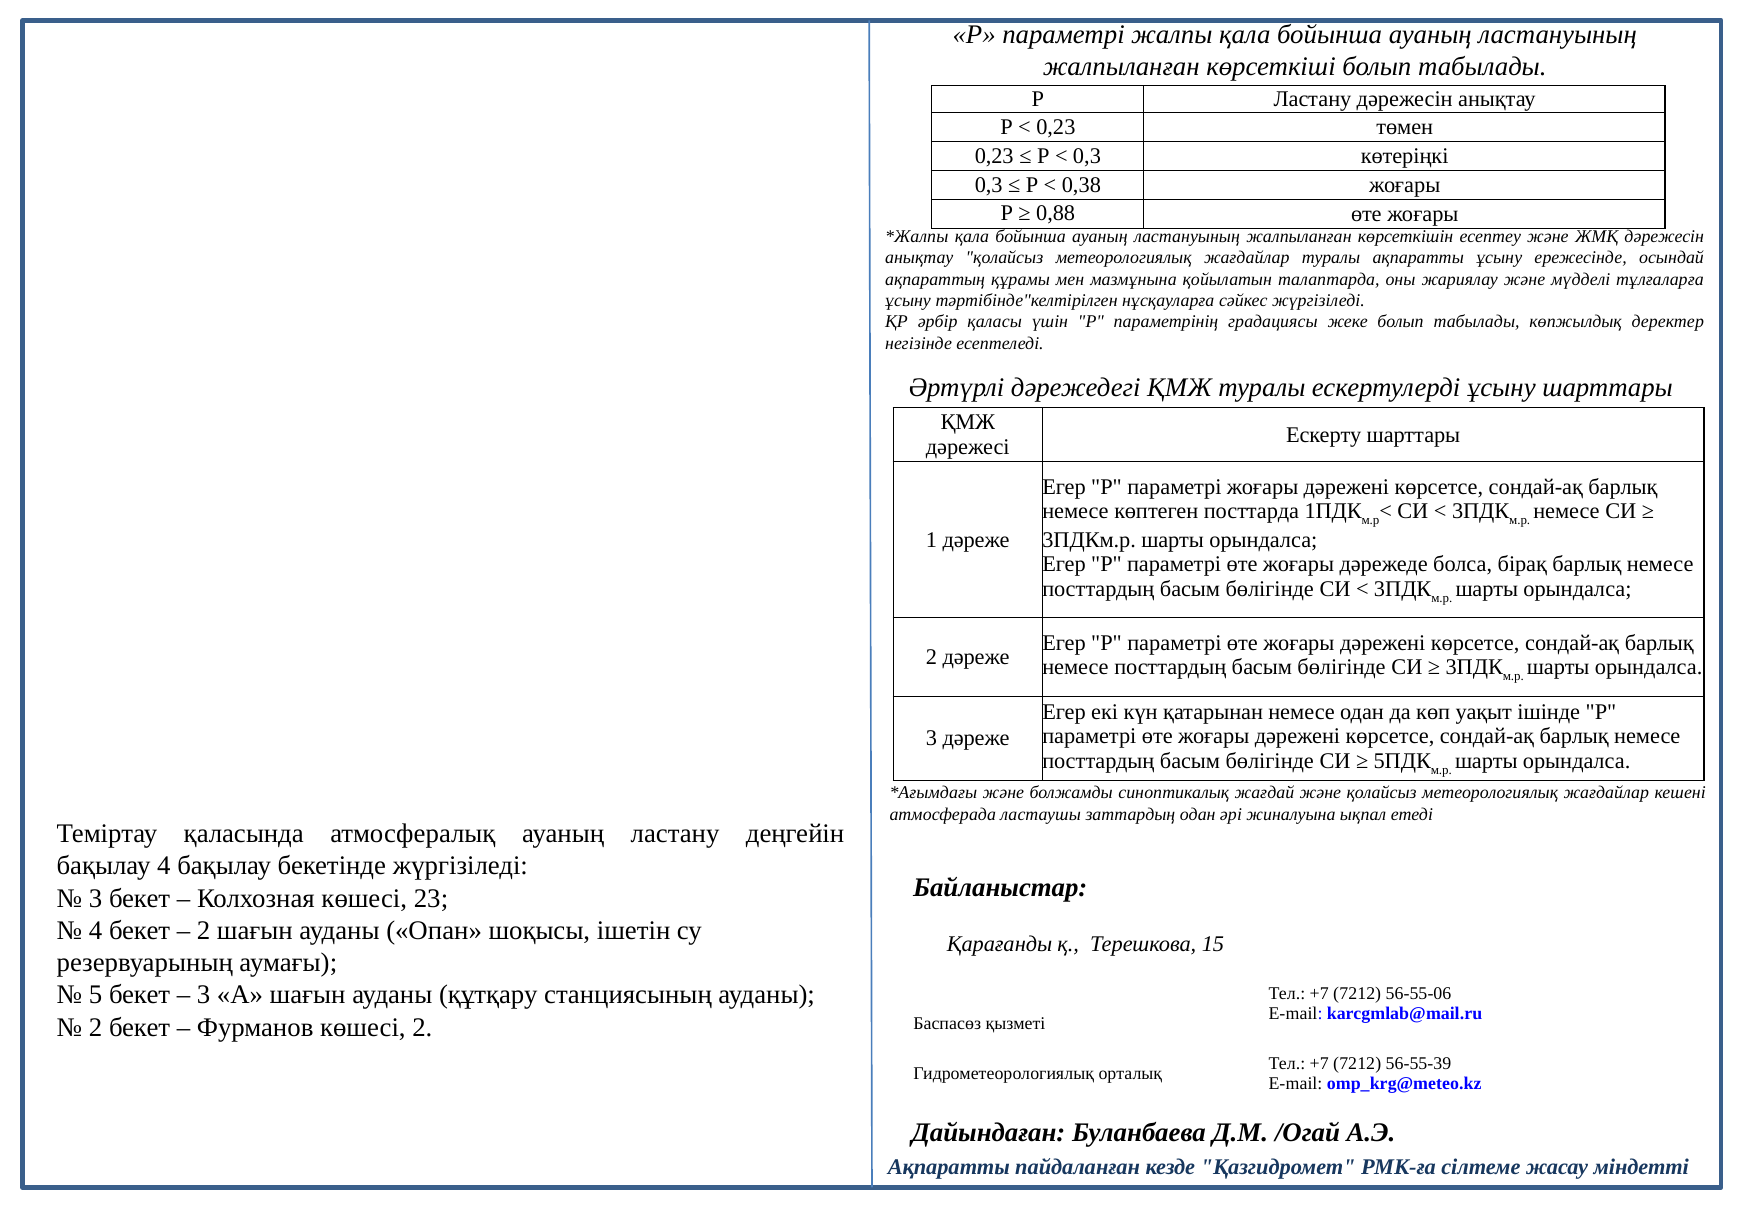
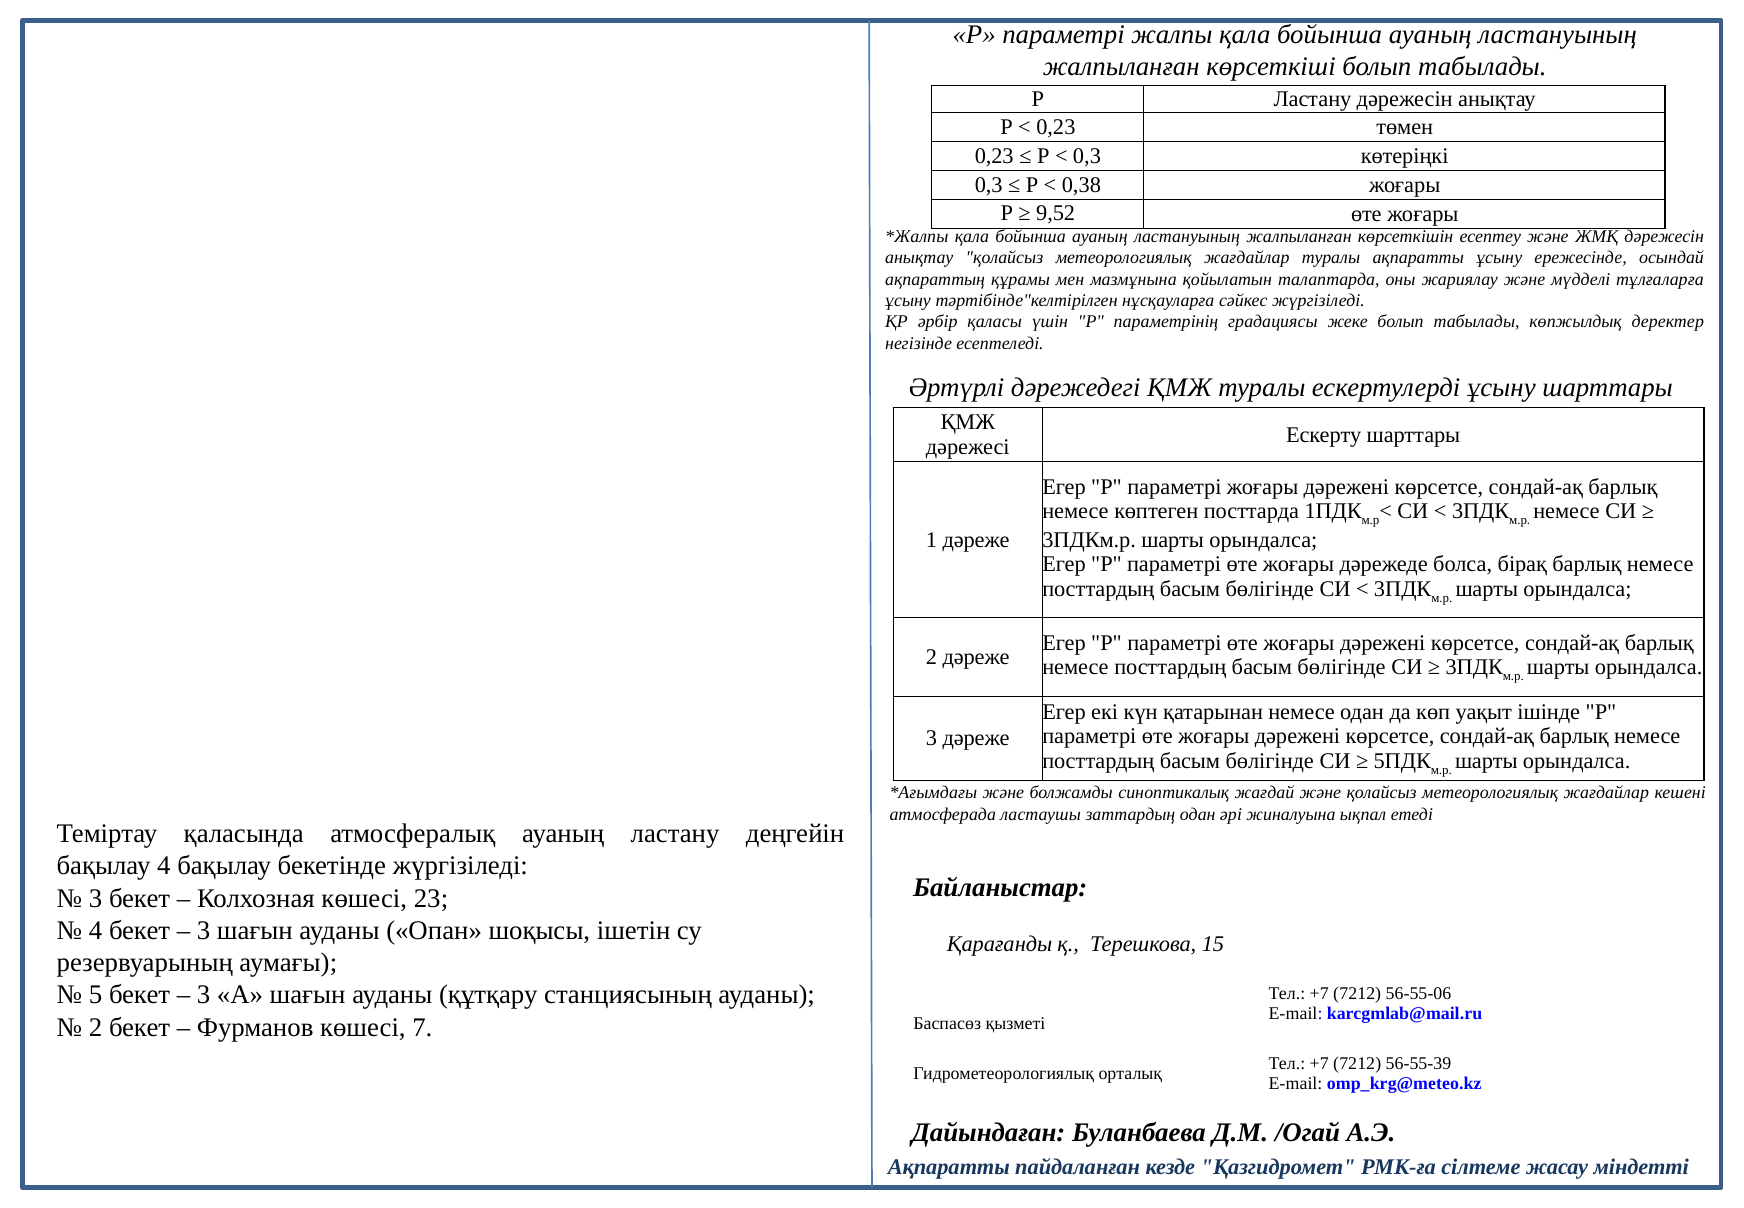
0,88: 0,88 -> 9,52 (1056, 213)
2: 2 -> 3 (204, 930)
көшесі 2: 2 -> 7 (422, 1027)
